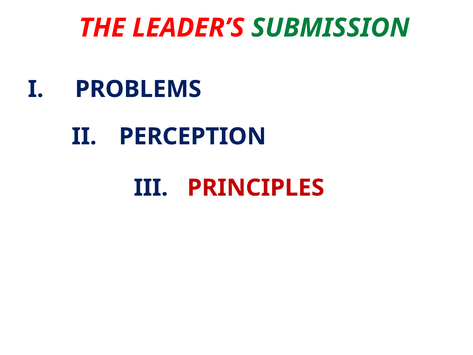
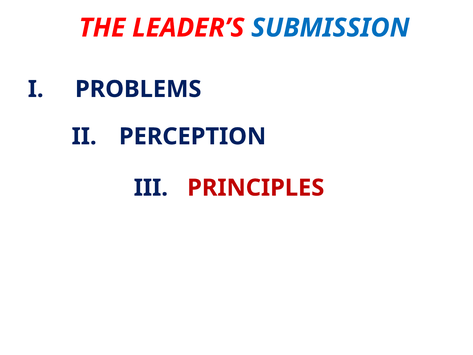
SUBMISSION colour: green -> blue (330, 28)
